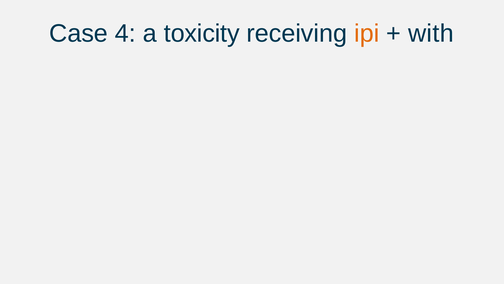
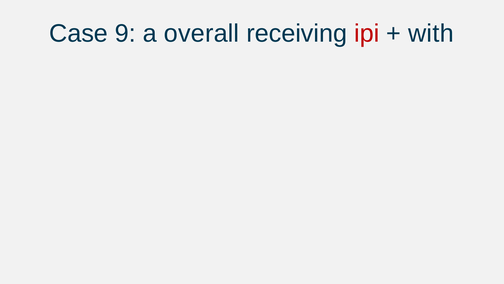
4: 4 -> 9 (125, 34)
toxicity: toxicity -> overall (202, 34)
ipi colour: orange -> red (367, 34)
